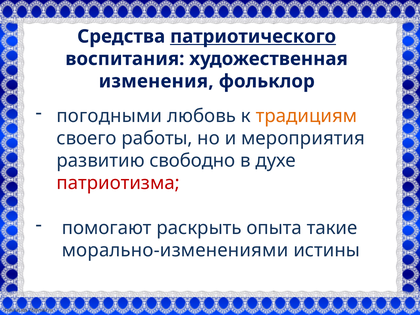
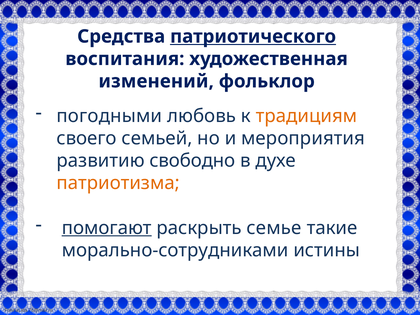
изменения: изменения -> изменений (156, 81)
работы: работы -> семьей (157, 138)
патриотизма colour: red -> orange (118, 183)
помогают underline: none -> present (107, 228)
опыта: опыта -> семье (274, 228)
морально-изменениями: морально-изменениями -> морально-сотрудниками (175, 250)
